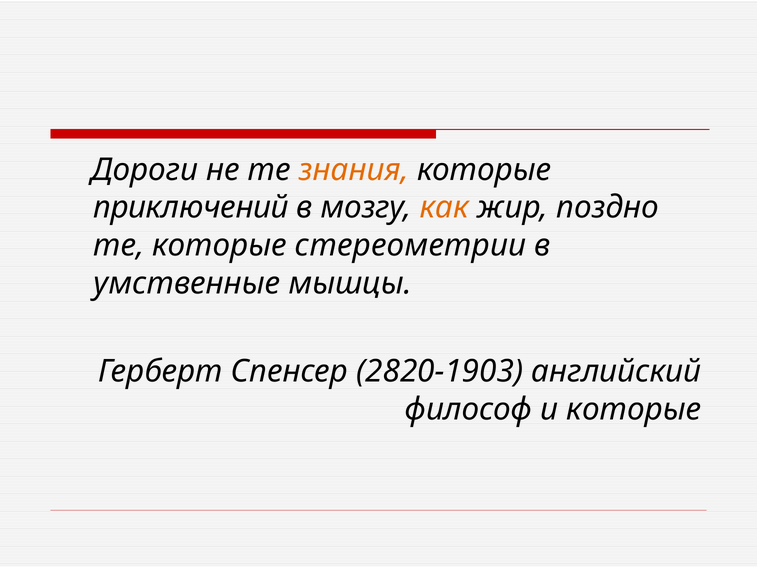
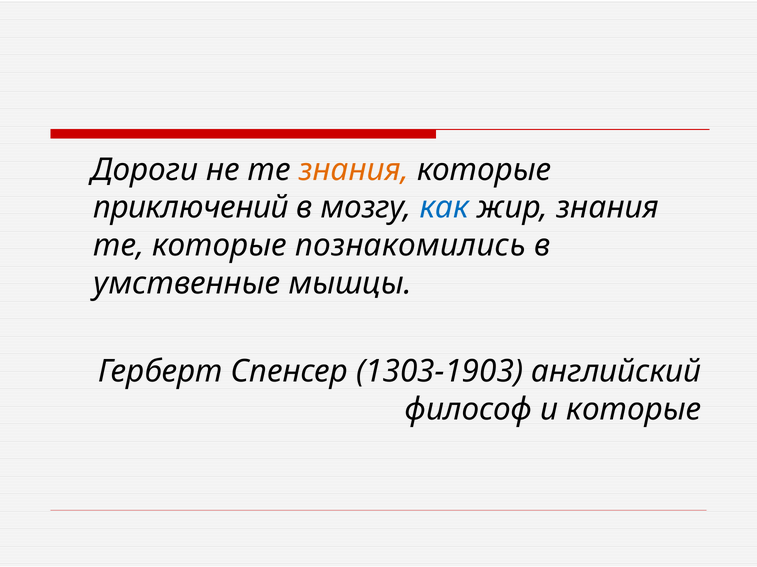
как colour: orange -> blue (444, 208)
жир поздно: поздно -> знания (608, 208)
стереометрии: стереометрии -> познакомились (410, 246)
2820-1903: 2820-1903 -> 1303-1903 (440, 372)
